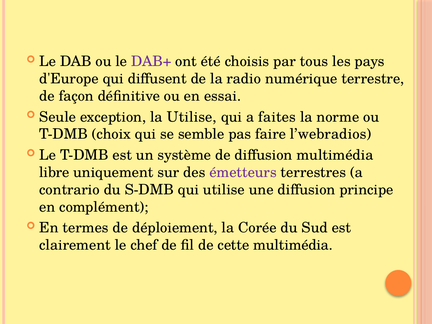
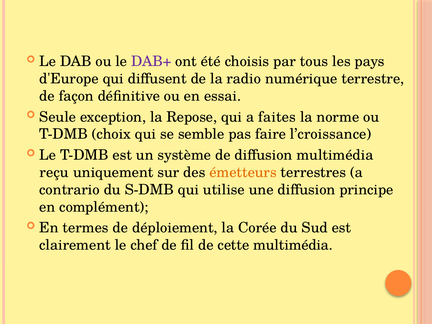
la Utilise: Utilise -> Repose (192, 117)
l’webradios: l’webradios -> l’croissance (331, 134)
libre: libre -> reçu (54, 172)
émetteurs colour: purple -> orange (243, 172)
